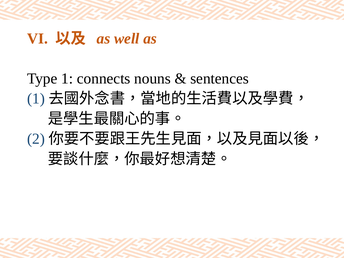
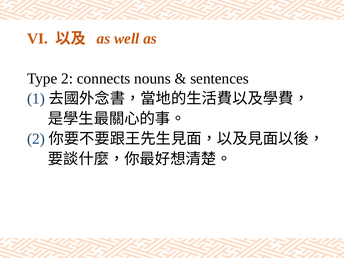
Type 1: 1 -> 2 (67, 79)
